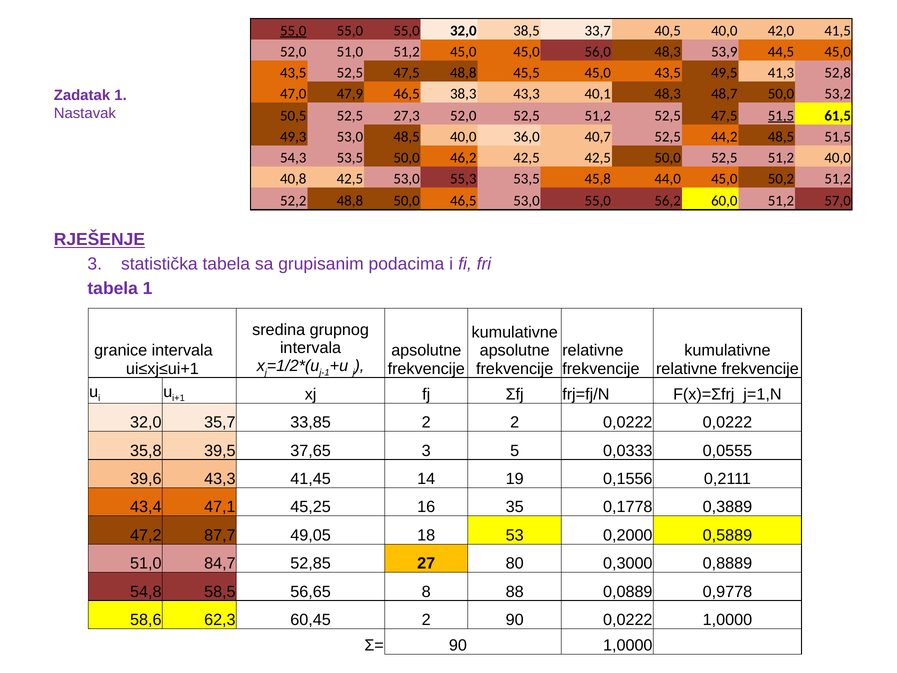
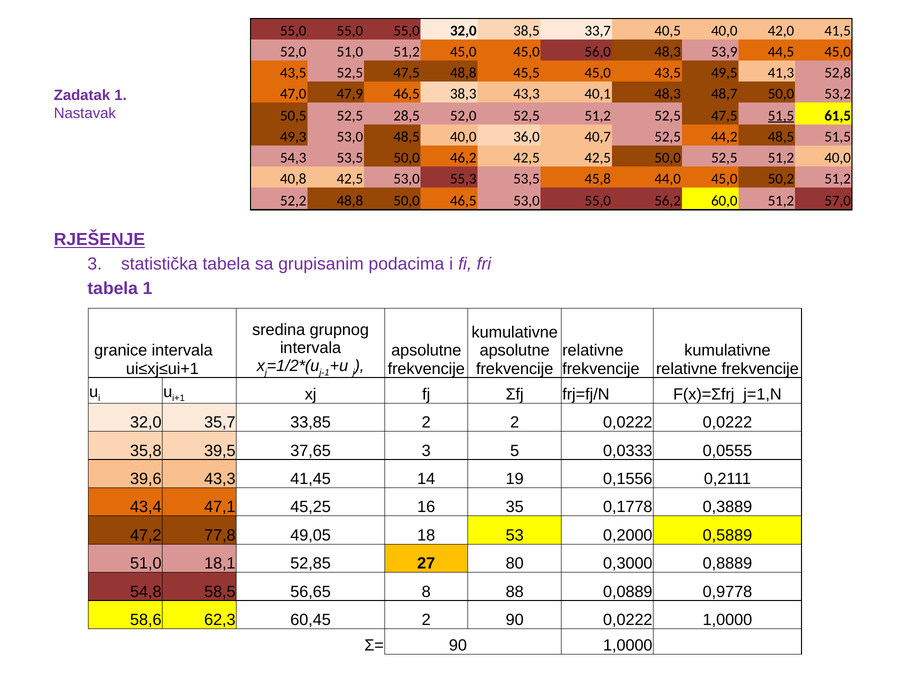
55,0 underline: present -> none (293, 31)
27,3: 27,3 -> 28,5 (407, 116)
87,7: 87,7 -> 77,8 (220, 535)
84,7: 84,7 -> 18,1 (220, 563)
